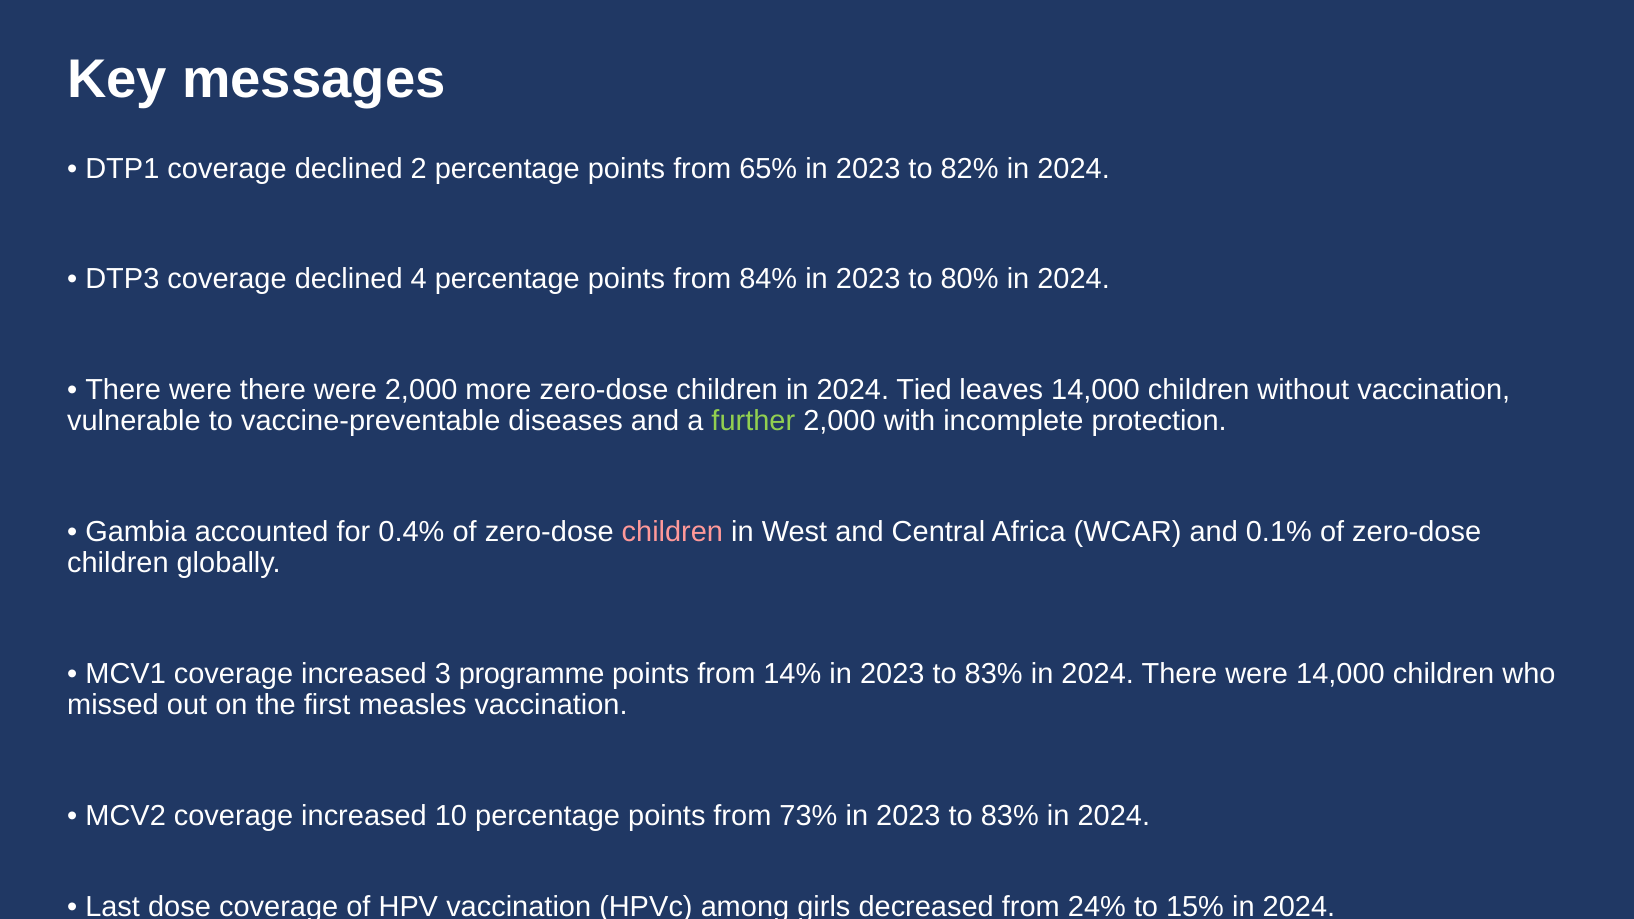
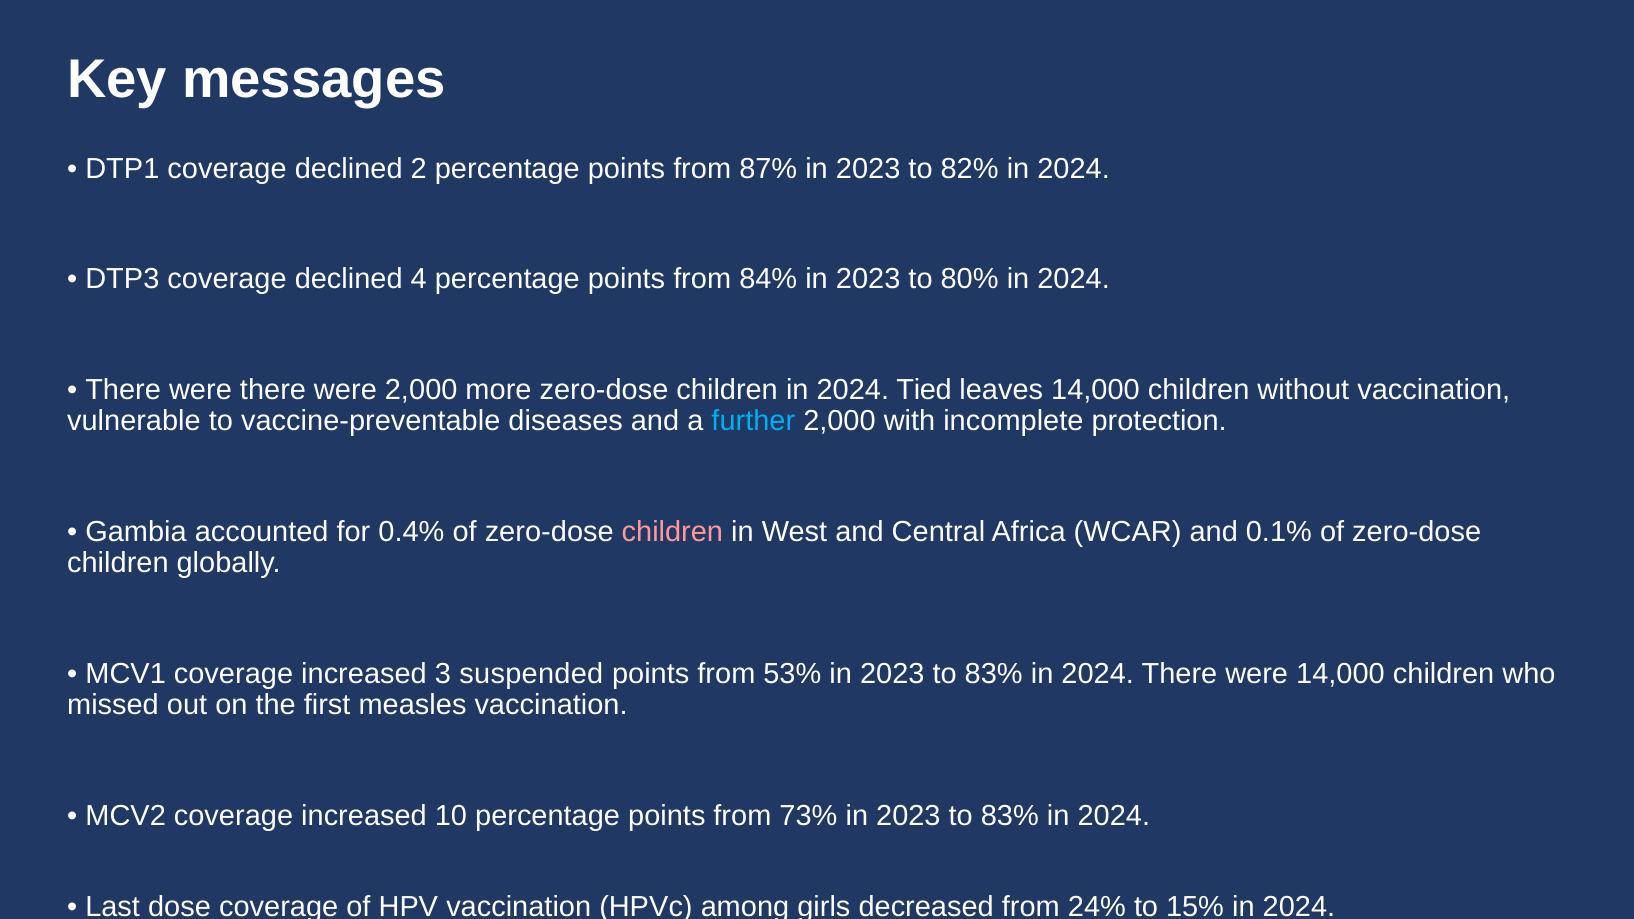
65%: 65% -> 87% (768, 169)
further colour: light green -> light blue (753, 421)
programme: programme -> suspended (531, 674)
14%: 14% -> 53% (792, 674)
